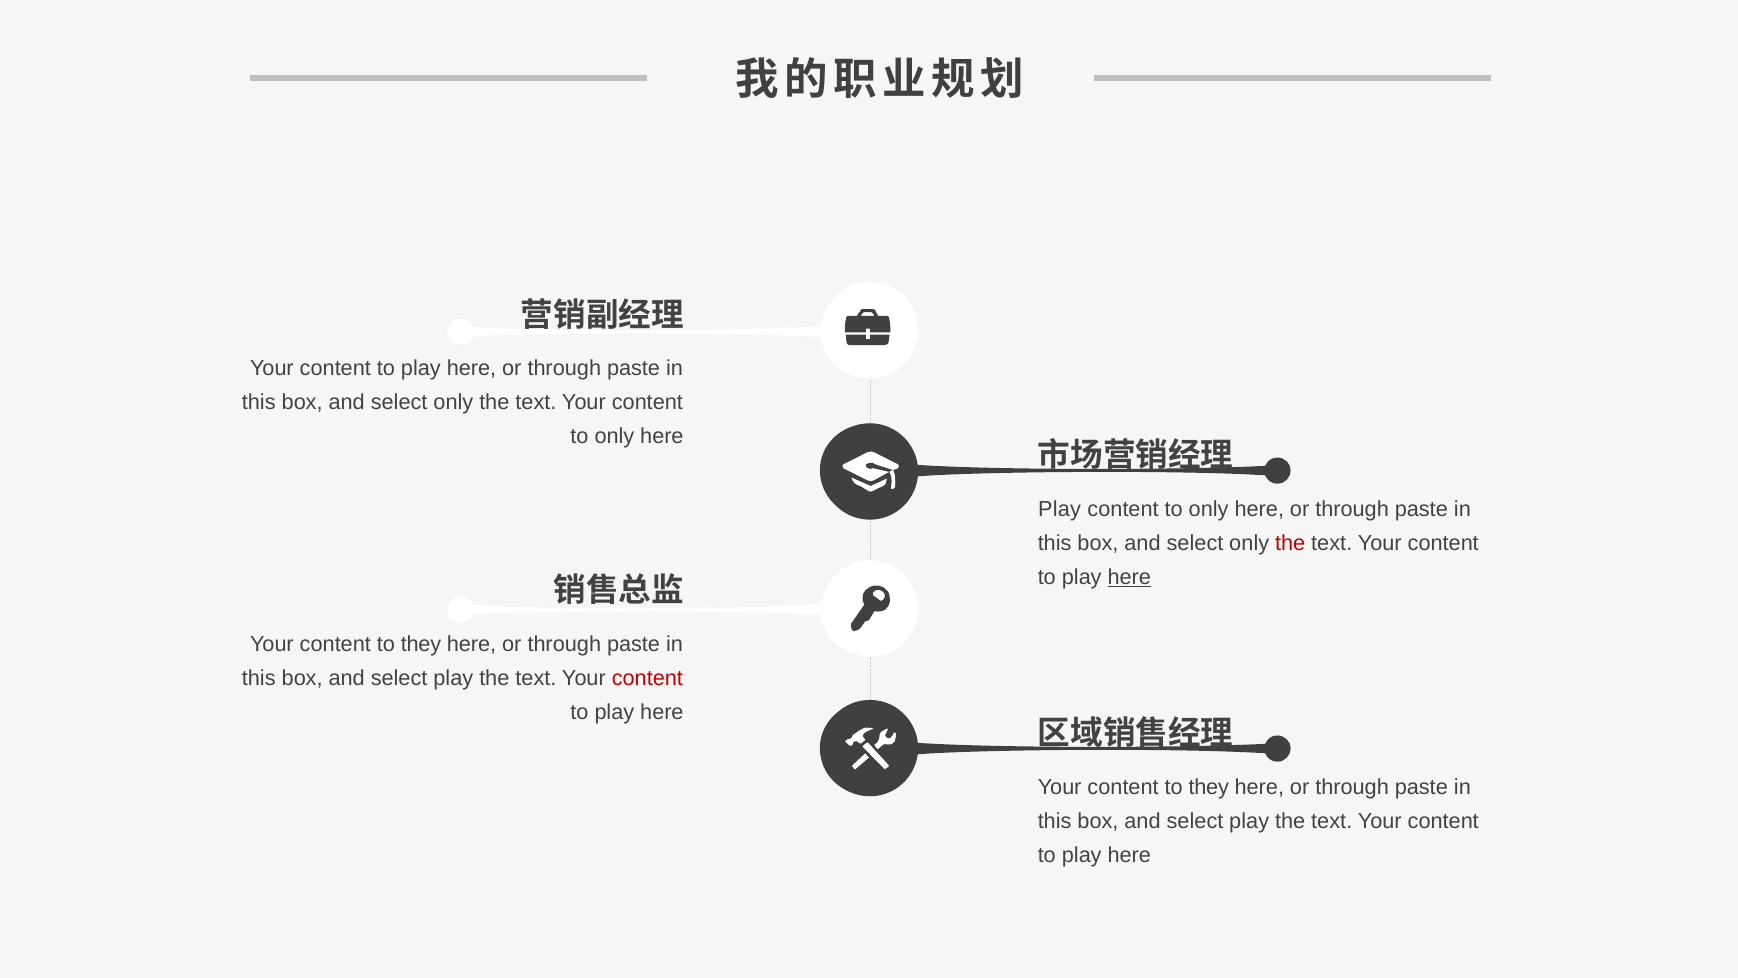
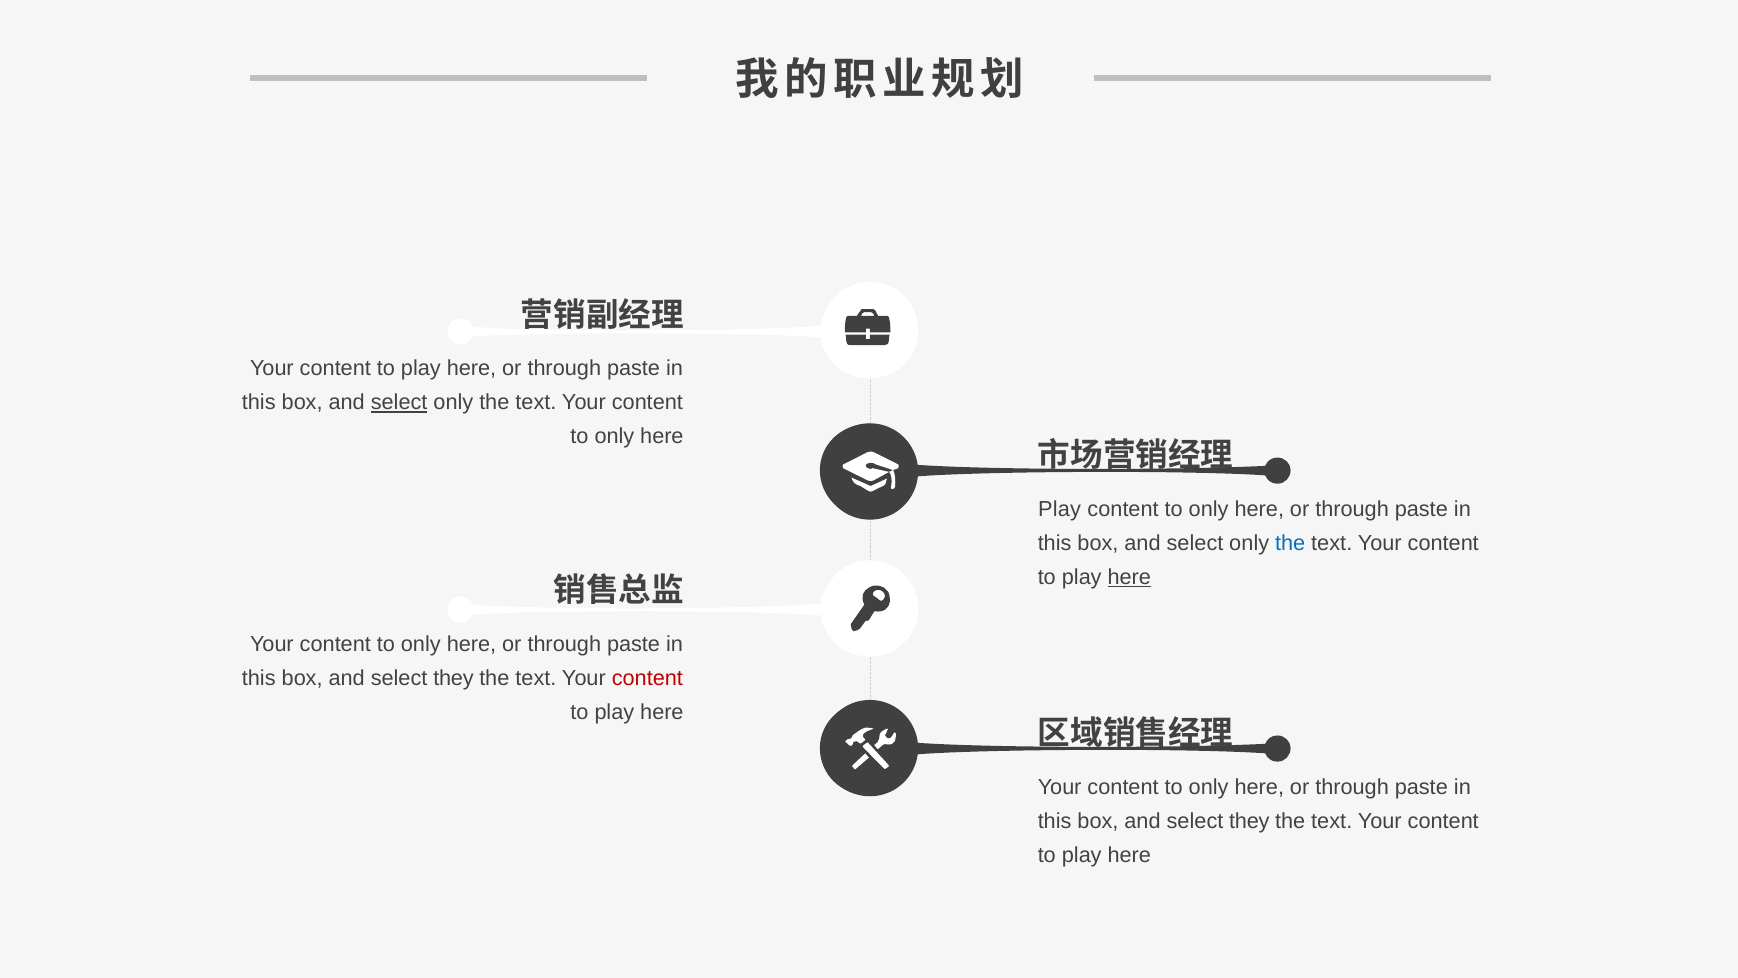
select underline: none -> present (399, 403)
the colour: red -> blue (1290, 543)
they: they -> only (421, 644)
play: play -> they (453, 678)
they: they -> only (1209, 787)
play: play -> they (1249, 821)
